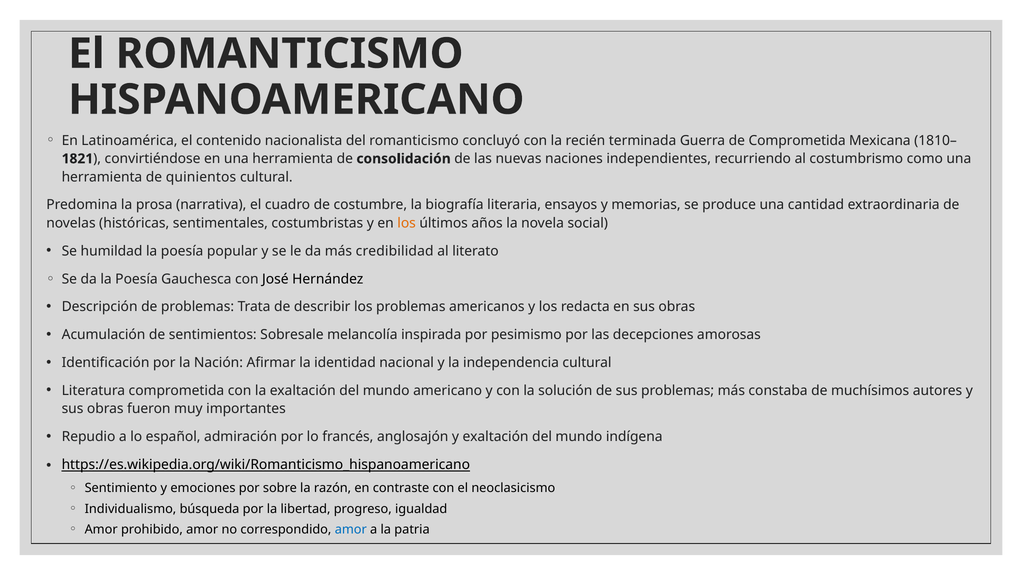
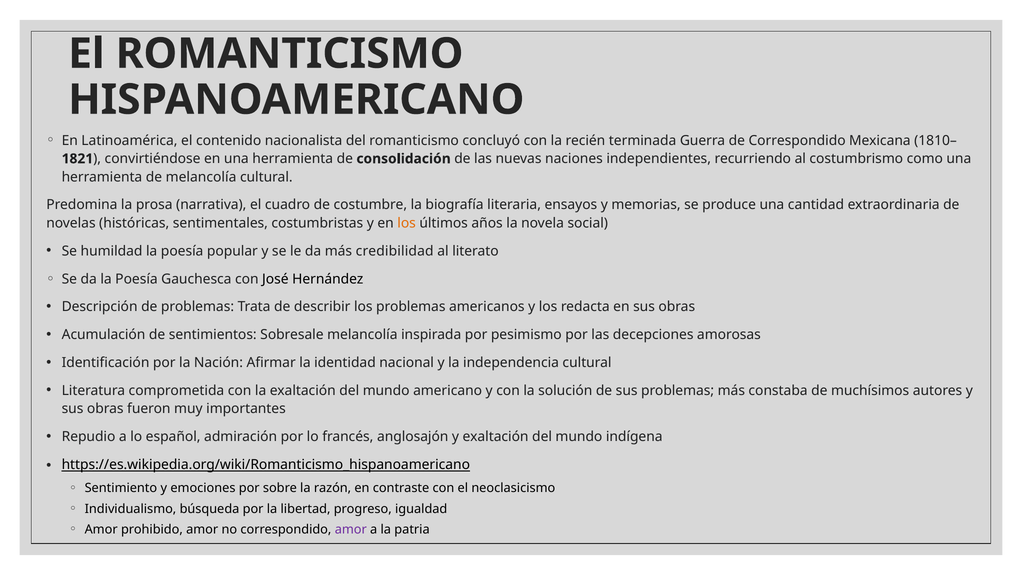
de Comprometida: Comprometida -> Correspondido (797, 140)
de quinientos: quinientos -> melancolía (201, 177)
amor colour: blue -> purple (351, 529)
